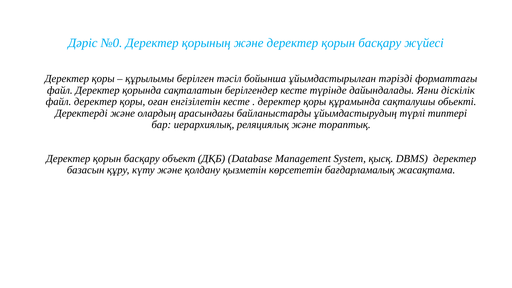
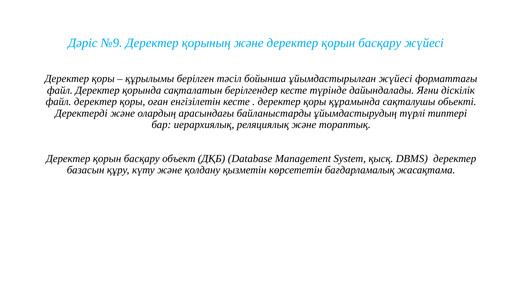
№0: №0 -> №9 (112, 43)
ұйымдастырылған тәрізді: тәрізді -> жүйесі (396, 79)
